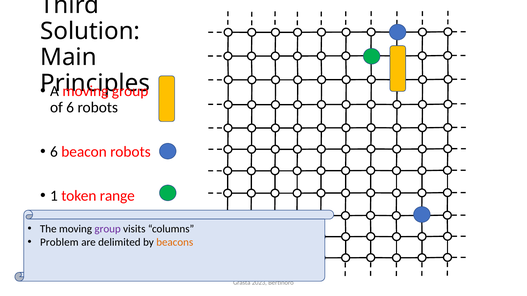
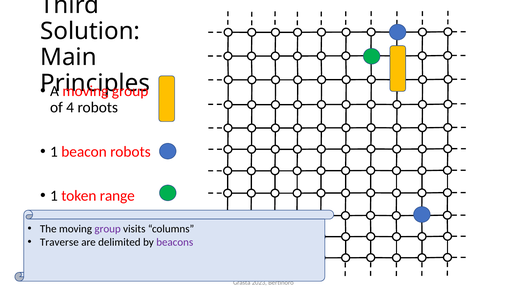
of 6: 6 -> 4 (70, 108)
6: 6 -> 1 (54, 152)
Problem: Problem -> Traverse (59, 242)
beacons colour: orange -> purple (175, 242)
